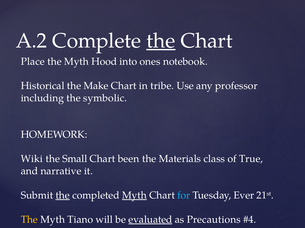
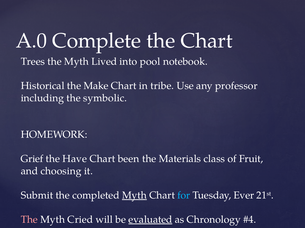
A.2: A.2 -> A.0 (31, 41)
the underline: present -> none (161, 41)
Place: Place -> Trees (33, 62)
Hood: Hood -> Lived (104, 62)
ones: ones -> pool (150, 62)
Wiki: Wiki -> Grief (32, 159)
Small: Small -> Have (75, 159)
True: True -> Fruit (251, 159)
narrative: narrative -> choosing (61, 171)
the underline: present -> none (63, 196)
The colour: yellow -> pink (29, 220)
Tiano: Tiano -> Cried (80, 220)
Precautions: Precautions -> Chronology (214, 220)
